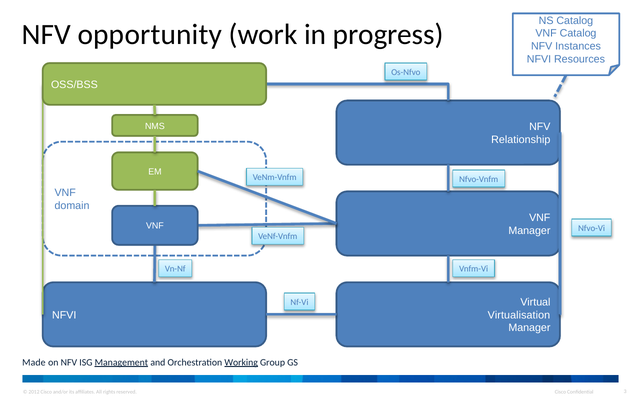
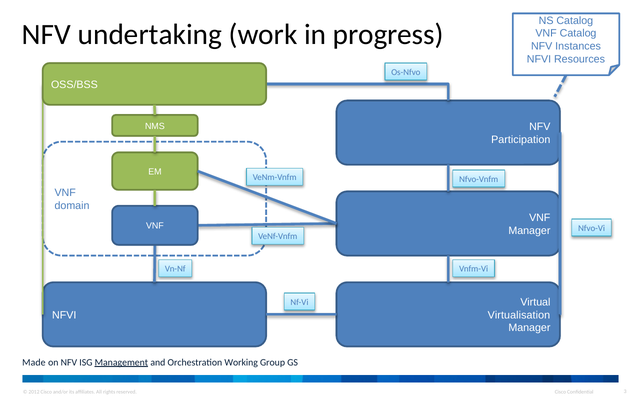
opportunity: opportunity -> undertaking (150, 35)
Relationship: Relationship -> Participation (521, 140)
Working underline: present -> none (241, 362)
